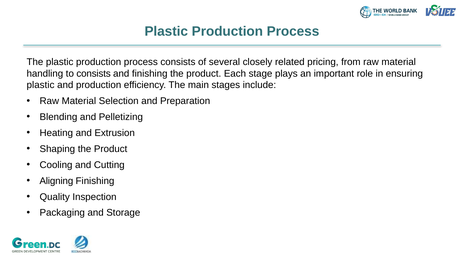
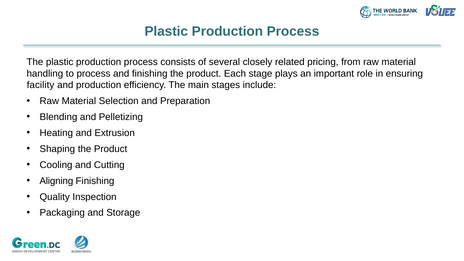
to consists: consists -> process (94, 73)
plastic: plastic -> facility (41, 85)
